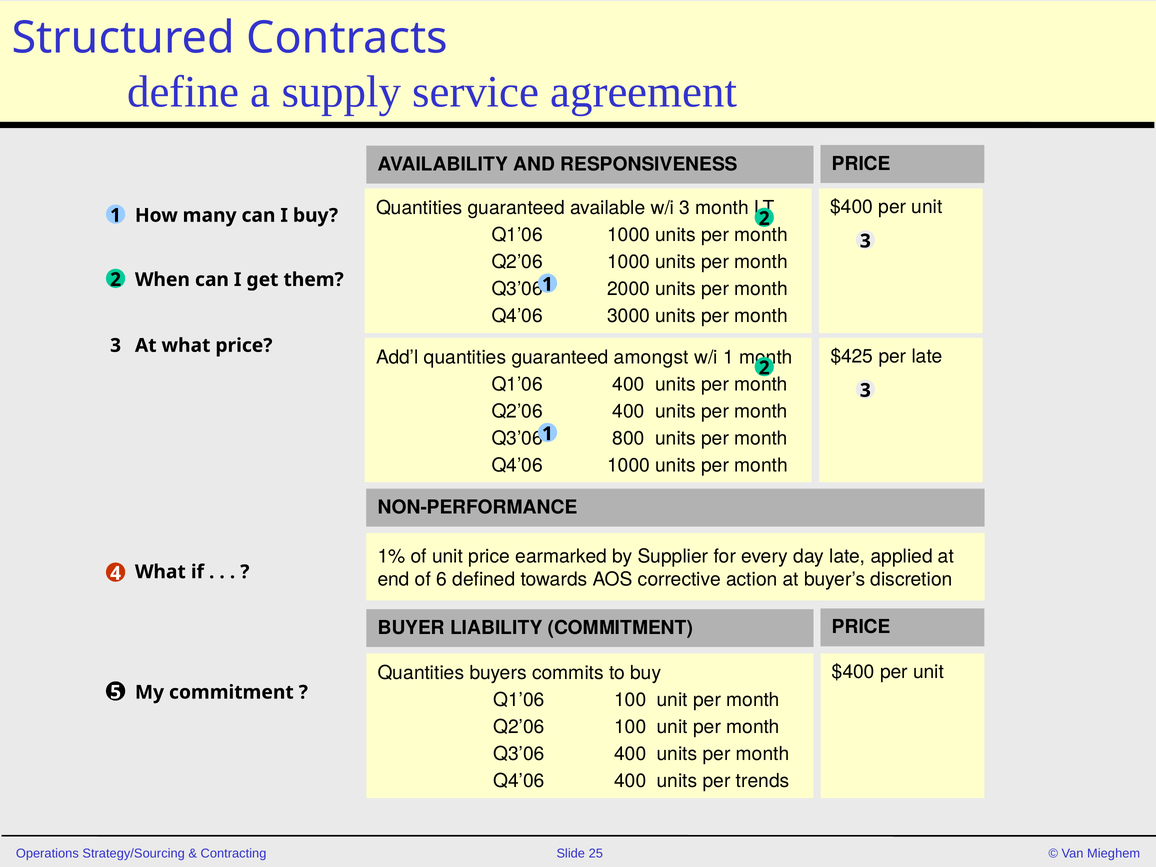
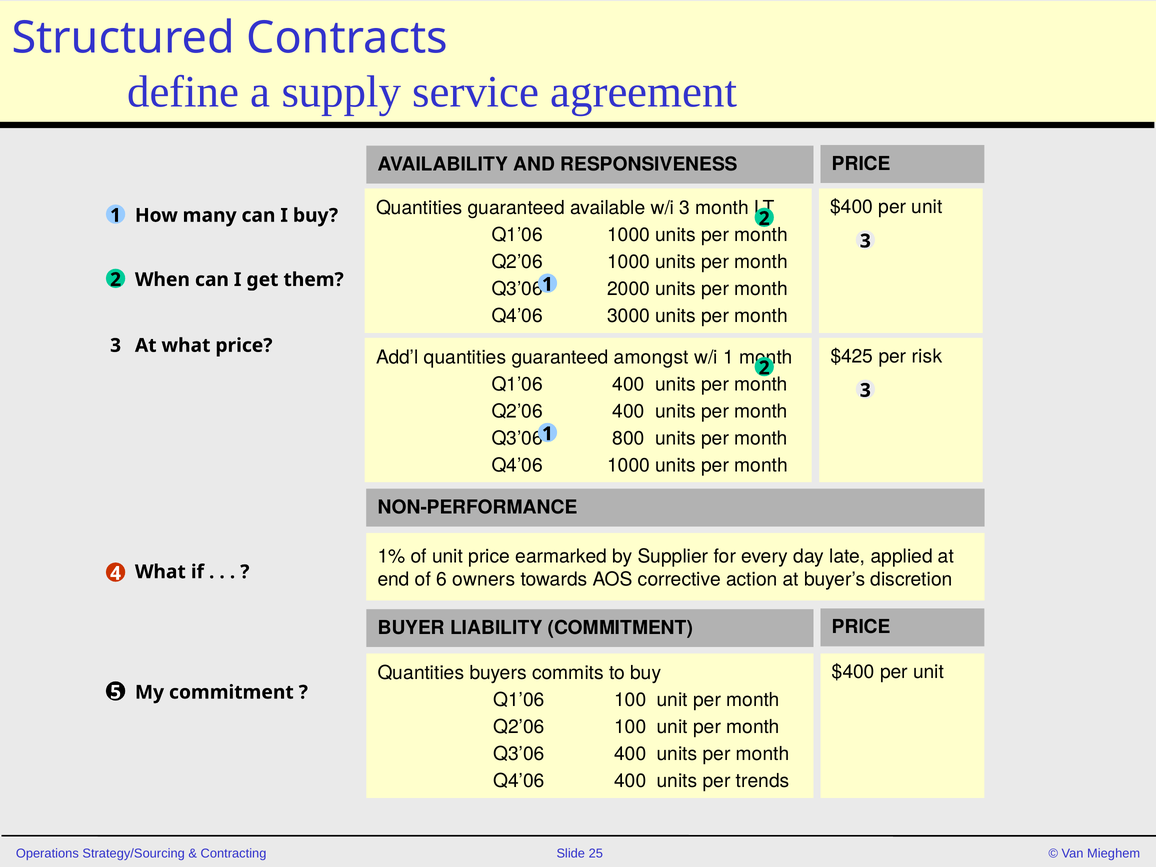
per late: late -> risk (927, 356)
defined: defined -> owners (484, 580)
